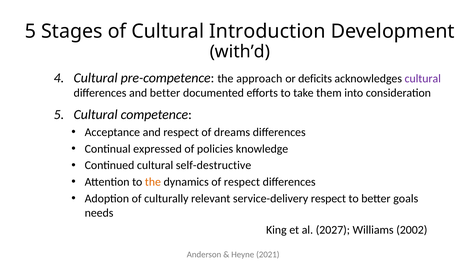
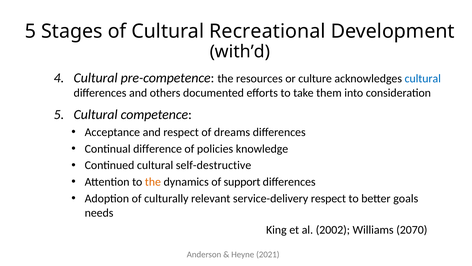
Introduction: Introduction -> Recreational (267, 31)
approach: approach -> resources (259, 78)
deficits: deficits -> culture (315, 78)
cultural colour: purple -> blue (423, 78)
and better: better -> others (165, 93)
expressed: expressed -> difference (158, 149)
of respect: respect -> support (242, 182)
2027: 2027 -> 2002 (333, 230)
2002: 2002 -> 2070 (412, 230)
